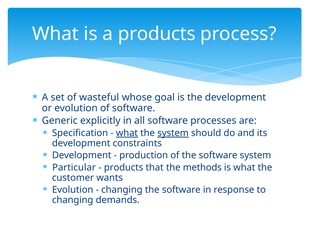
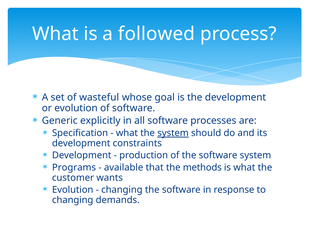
a products: products -> followed (157, 34)
what underline: present -> none (127, 133)
Particular: Particular -> Programs (74, 167)
products: products -> available (124, 167)
